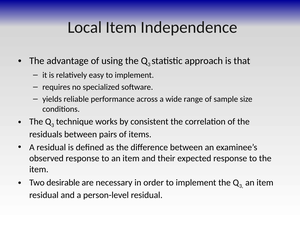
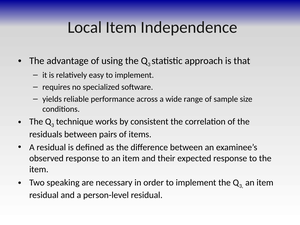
desirable: desirable -> speaking (63, 183)
